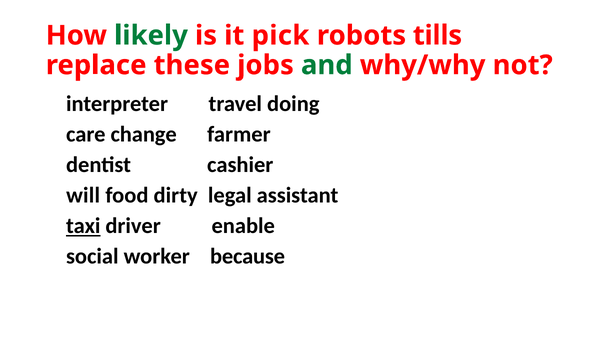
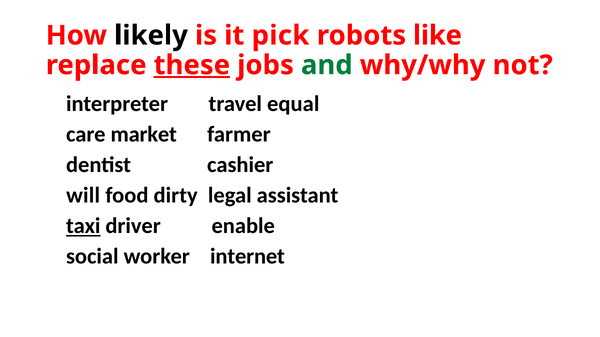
likely colour: green -> black (151, 36)
tills: tills -> like (437, 36)
these underline: none -> present (192, 65)
doing: doing -> equal (293, 104)
change: change -> market (144, 135)
because: because -> internet (248, 257)
